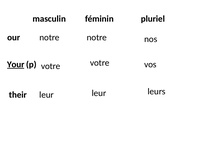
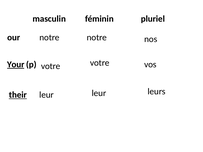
their underline: none -> present (18, 95)
